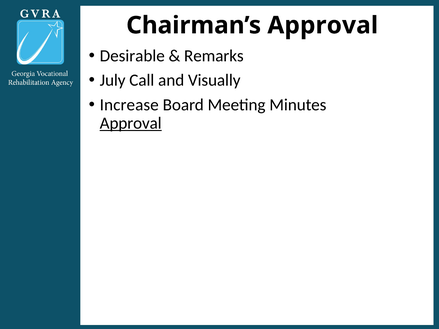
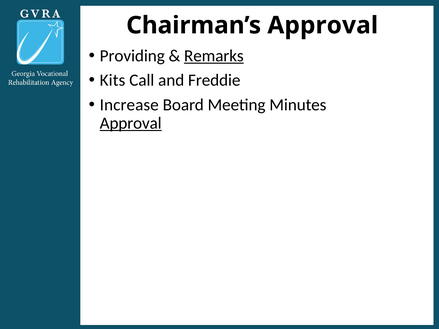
Desirable: Desirable -> Providing (132, 56)
Remarks underline: none -> present (214, 56)
July: July -> Kits (113, 80)
Visually: Visually -> Freddie (214, 80)
